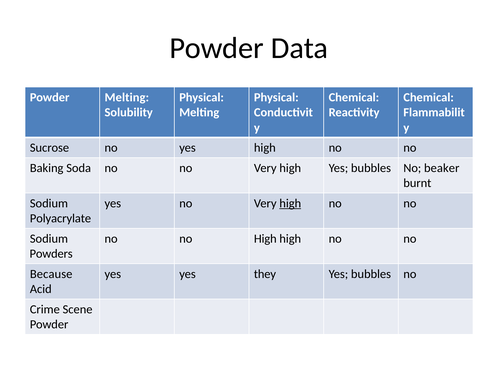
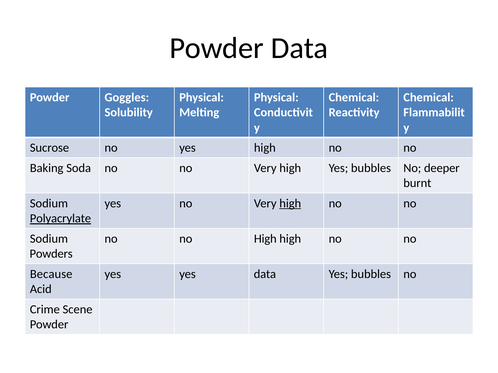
Powder Melting: Melting -> Goggles (127, 97)
beaker: beaker -> deeper (442, 168)
Polyacrylate underline: none -> present (60, 219)
yes they: they -> data (265, 274)
